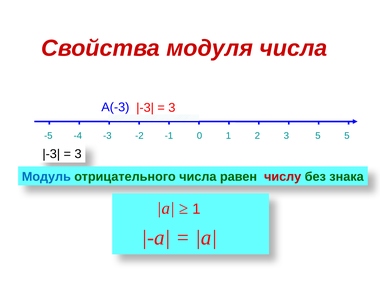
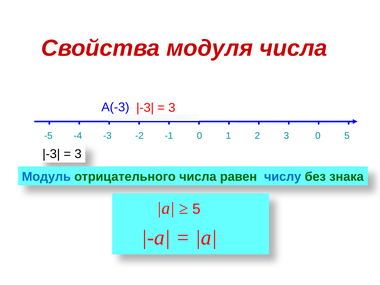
3 5: 5 -> 0 (318, 136)
числу colour: red -> blue (283, 177)
1: 1 -> 5 (196, 209)
